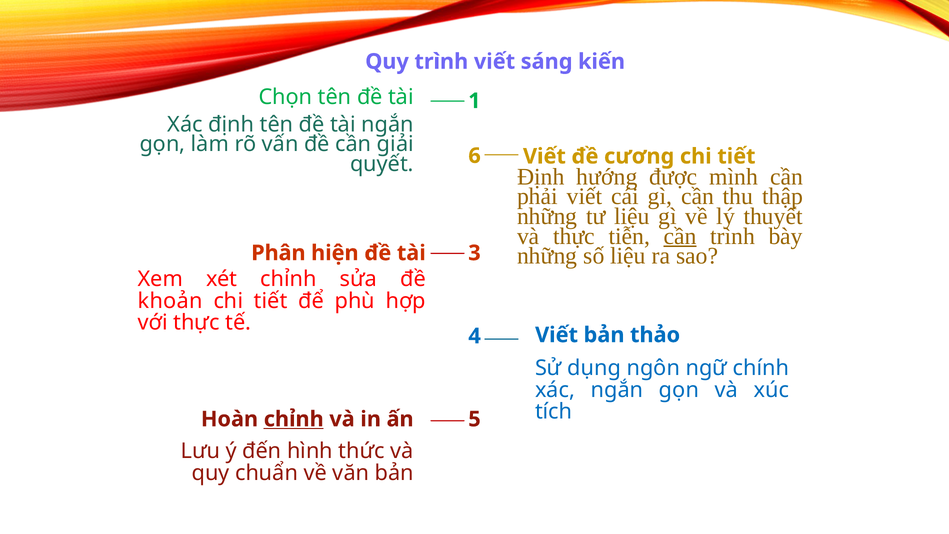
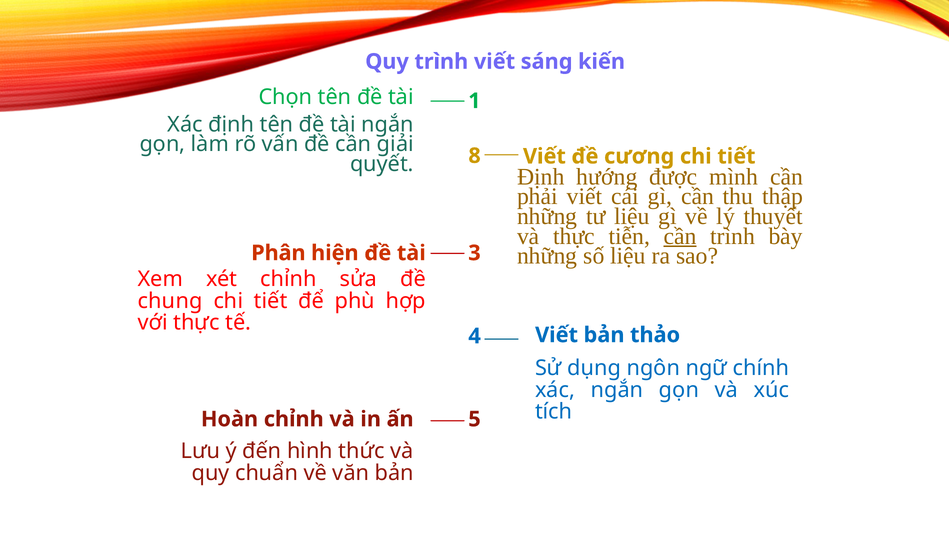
6: 6 -> 8 (475, 156)
khoản: khoản -> chung (170, 301)
chỉnh underline: present -> none (294, 419)
